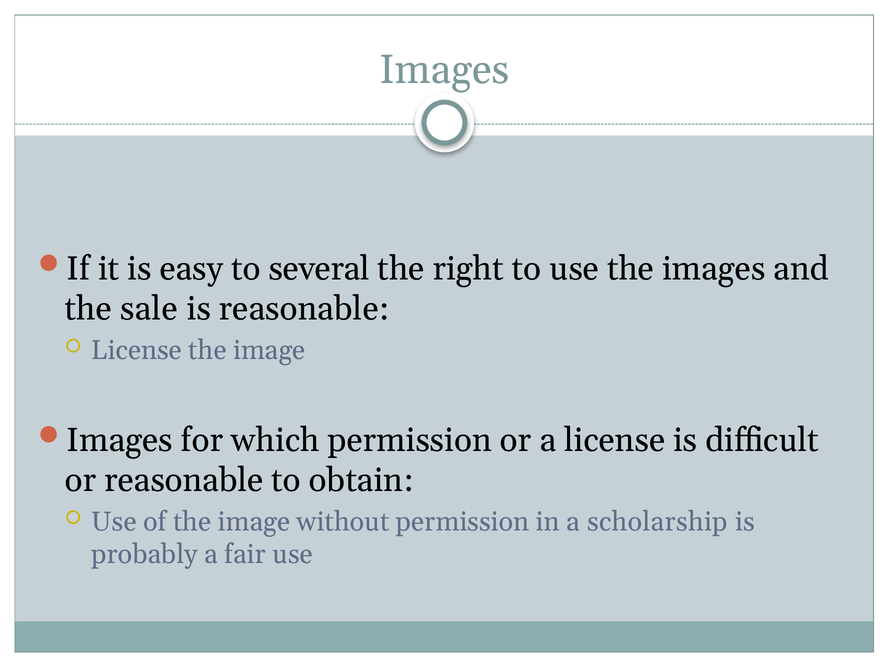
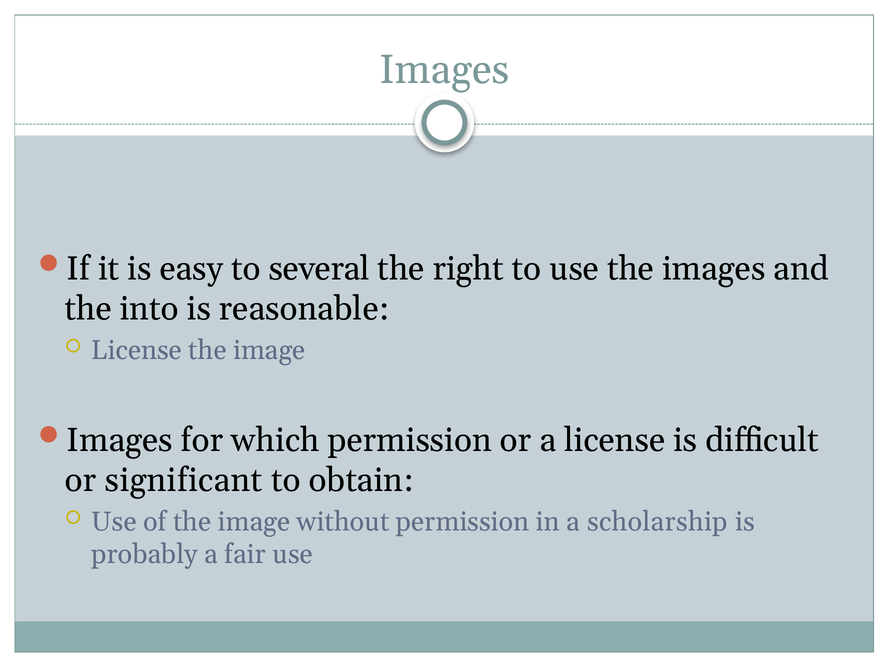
sale: sale -> into (149, 309)
or reasonable: reasonable -> significant (184, 480)
